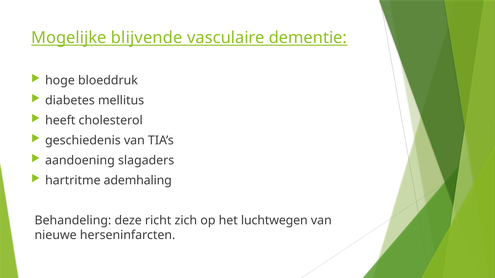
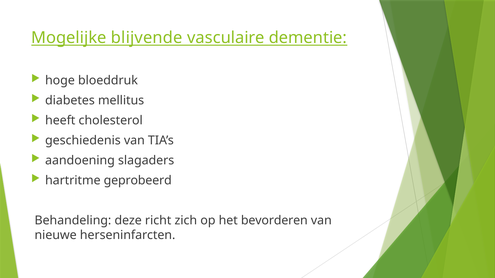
ademhaling: ademhaling -> geprobeerd (138, 181)
luchtwegen: luchtwegen -> bevorderen (274, 221)
